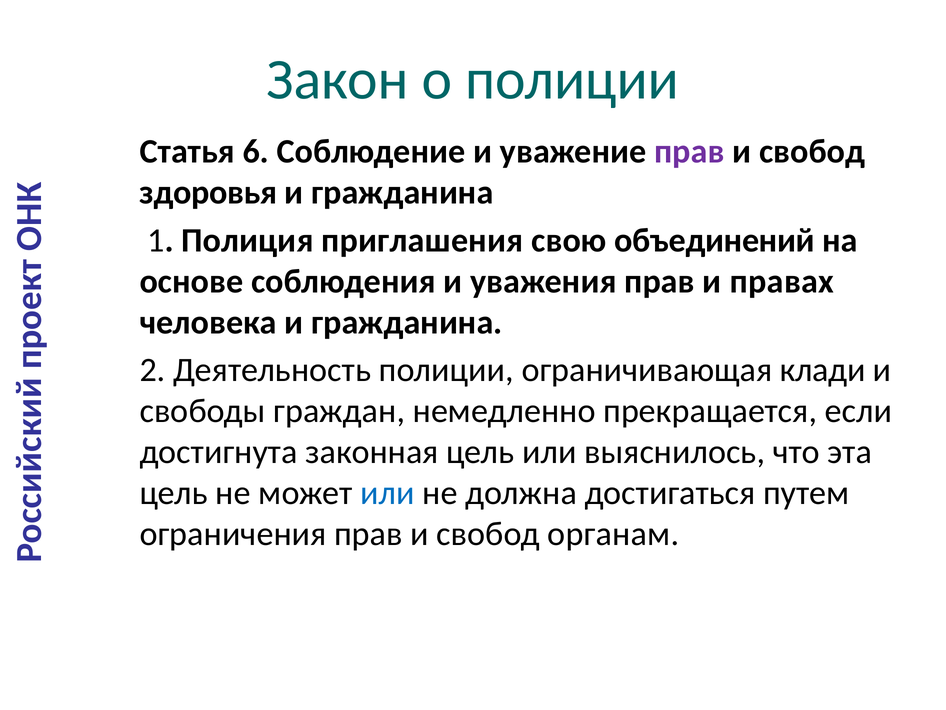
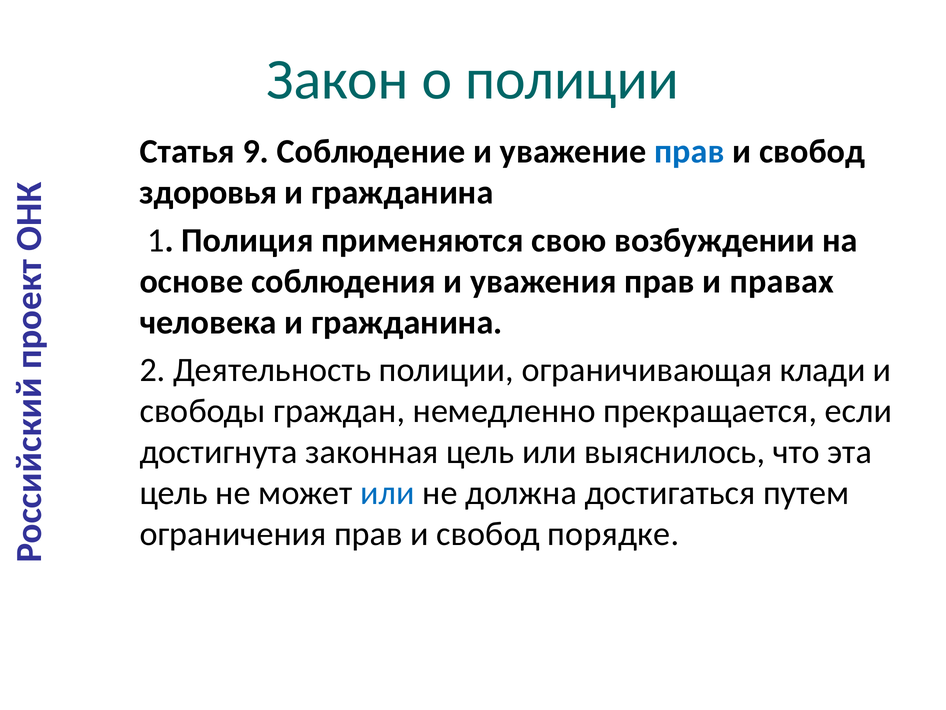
6: 6 -> 9 (256, 151)
прав colour: purple -> blue (689, 151)
приглашения: приглашения -> применяются (422, 240)
объединений: объединений -> возбуждении (715, 240)
органам: органам -> порядке (613, 534)
